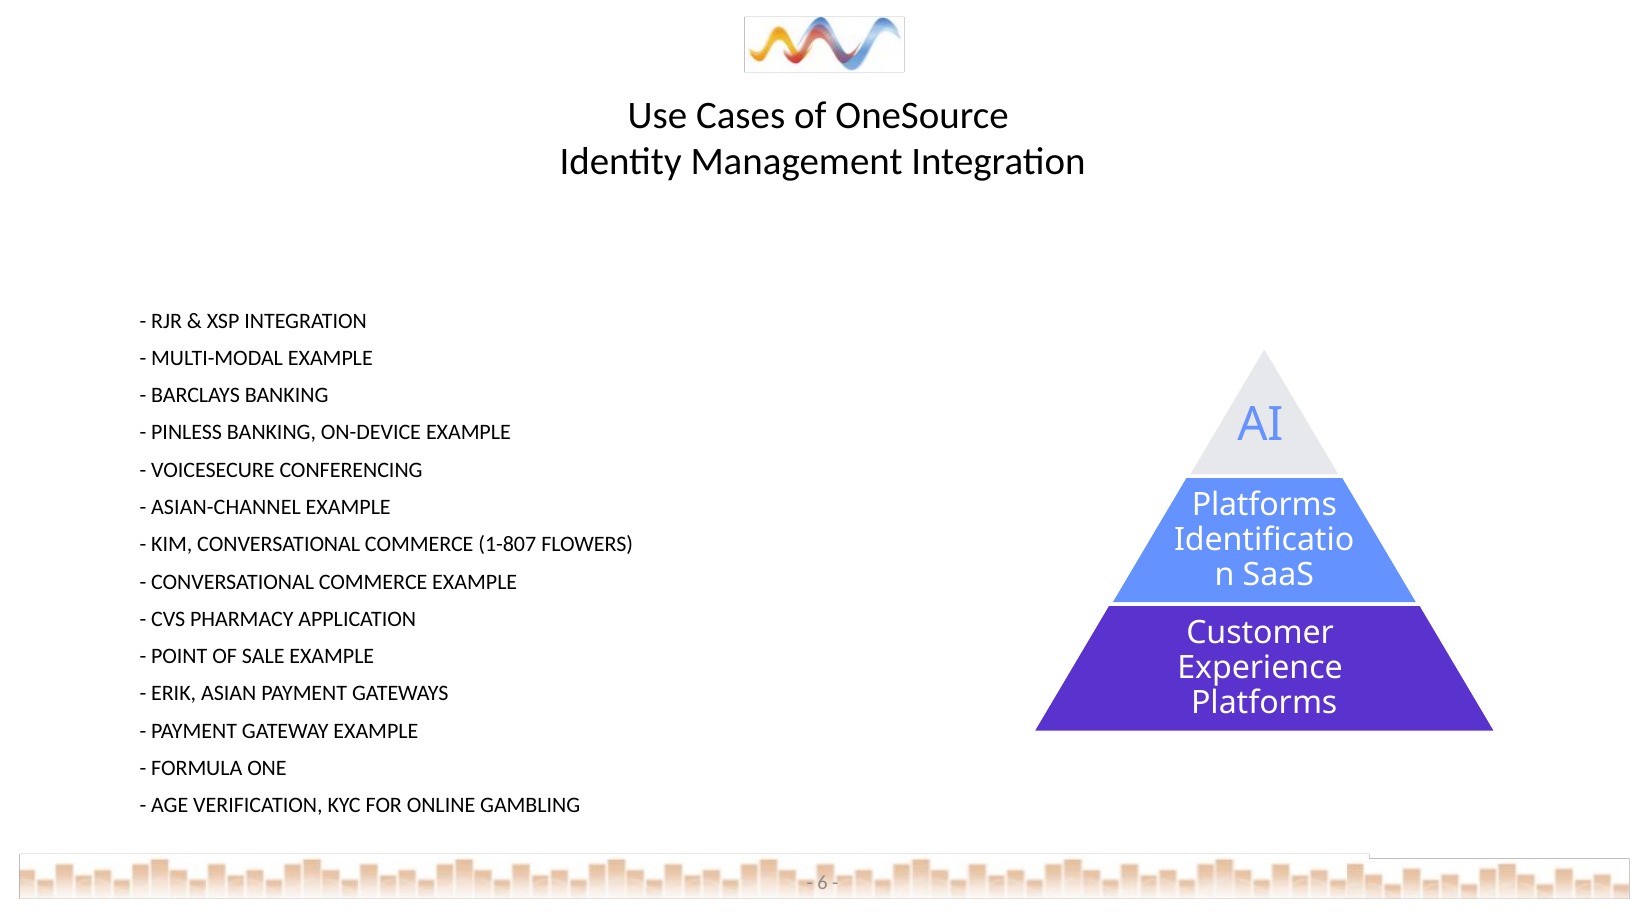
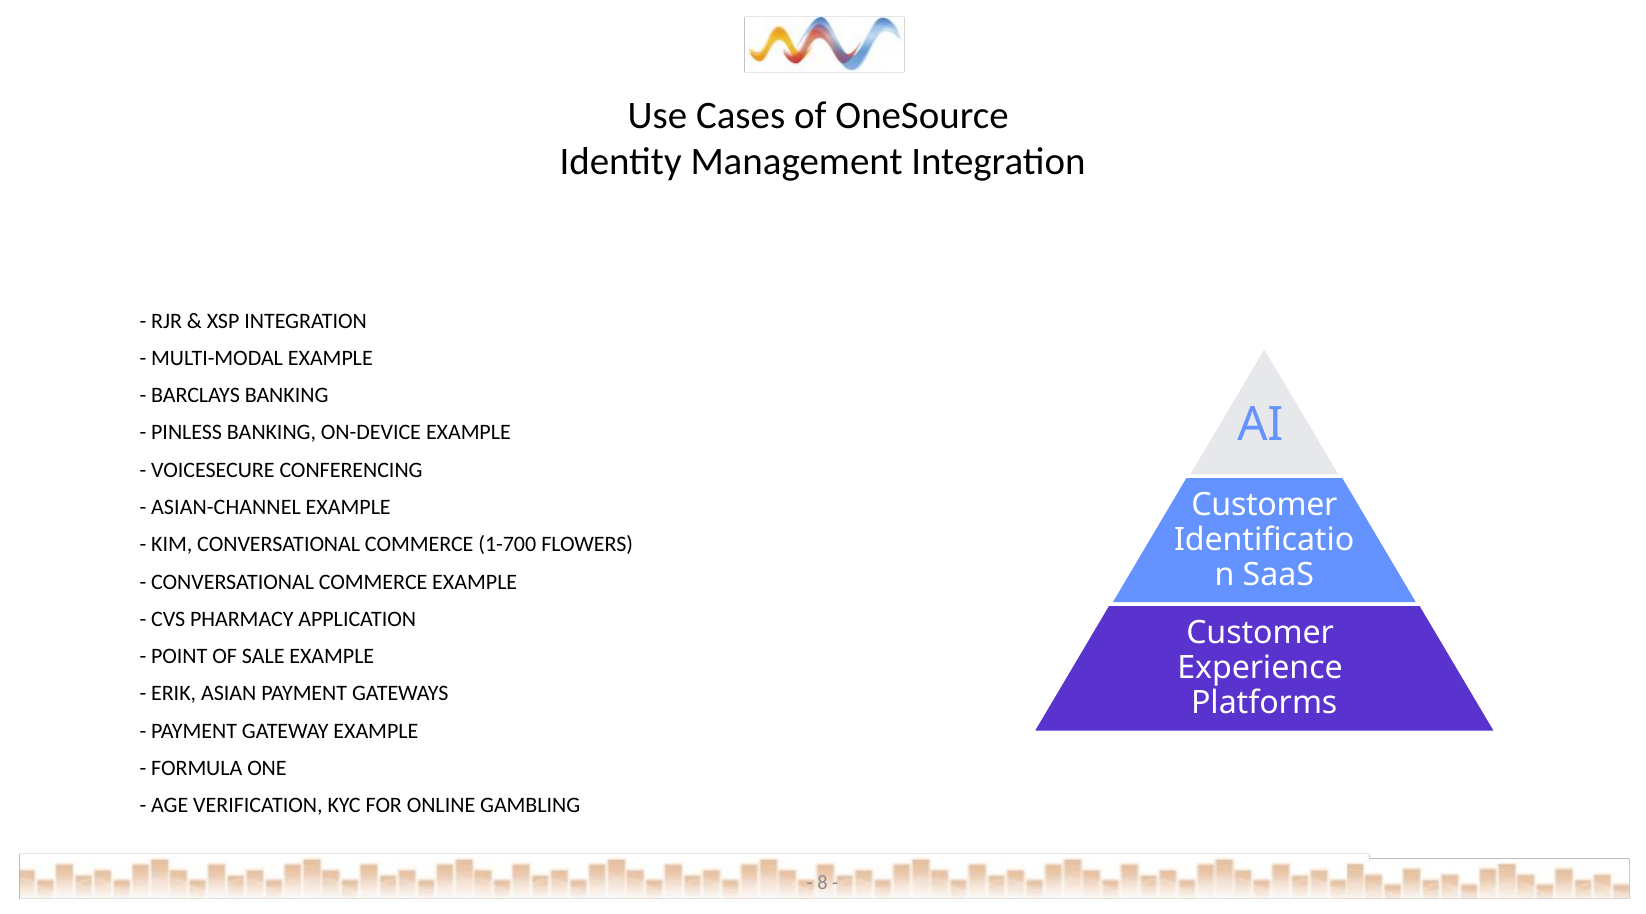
Platforms: Platforms -> Customer (1264, 505)
1-807: 1-807 -> 1-700 (507, 545)
6: 6 -> 8 (823, 883)
